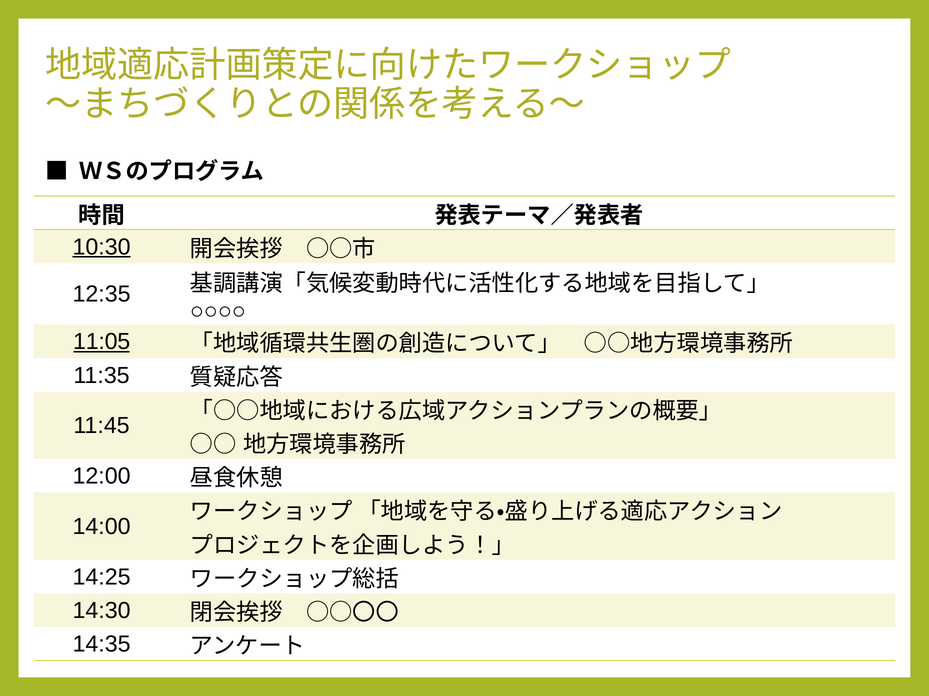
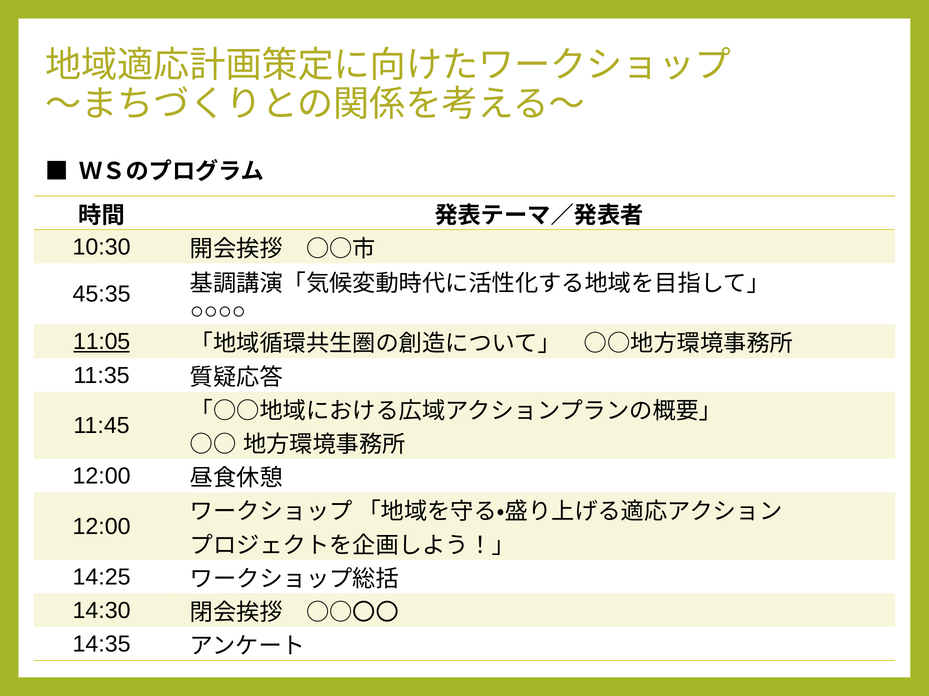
10:30 underline: present -> none (102, 247)
12:35: 12:35 -> 45:35 (102, 295)
14:00: 14:00 -> 12:00 (102, 527)
